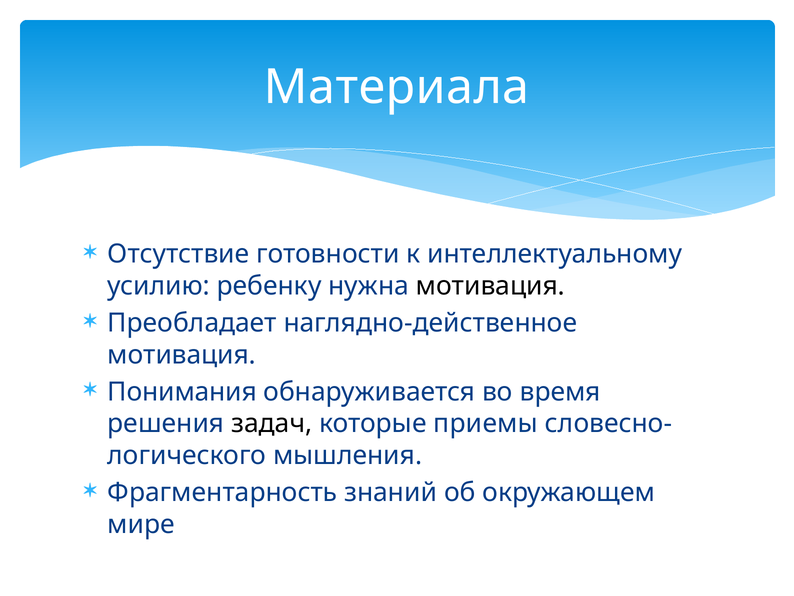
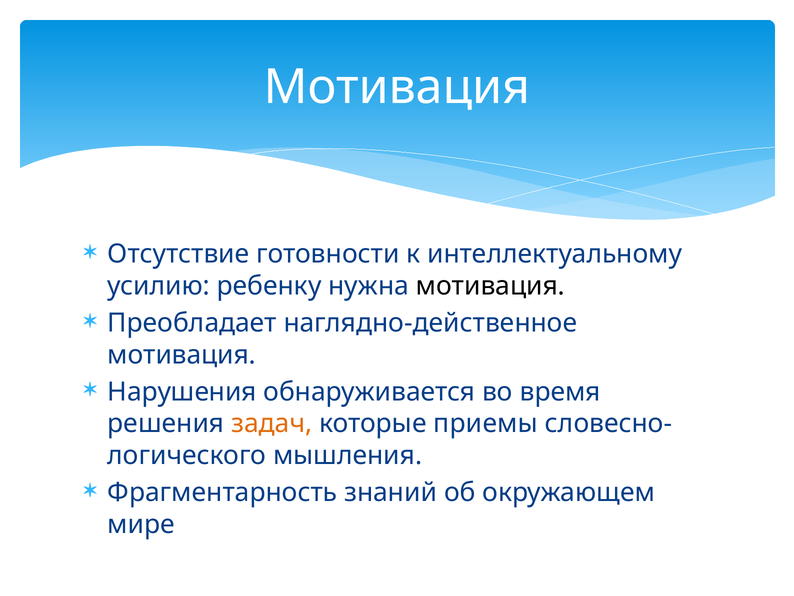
Материала: Материала -> Мотивация (397, 87)
Понимания: Понимания -> Нарушения (182, 392)
задач colour: black -> orange (272, 423)
